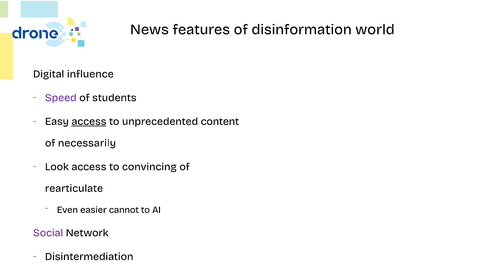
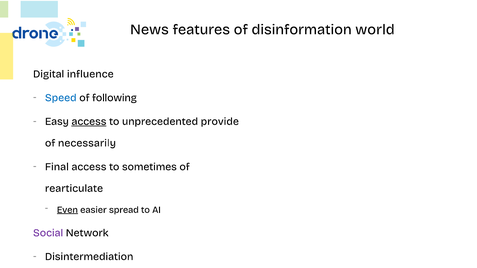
Speed colour: purple -> blue (61, 98)
students: students -> following (114, 98)
content: content -> provide (220, 122)
Look: Look -> Final (57, 167)
convincing: convincing -> sometimes (149, 167)
Even underline: none -> present (67, 210)
cannot: cannot -> spread (124, 210)
